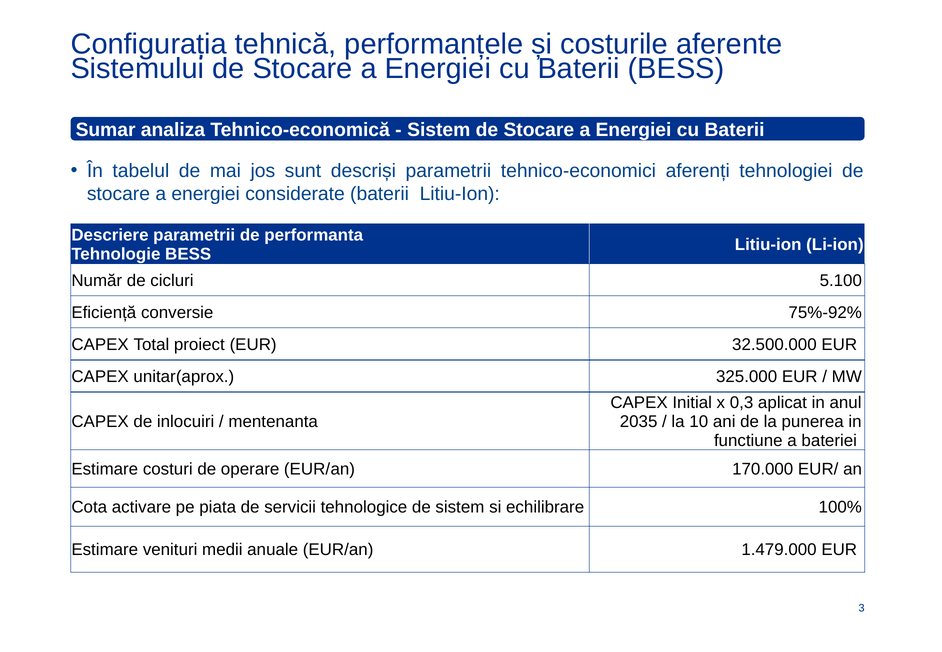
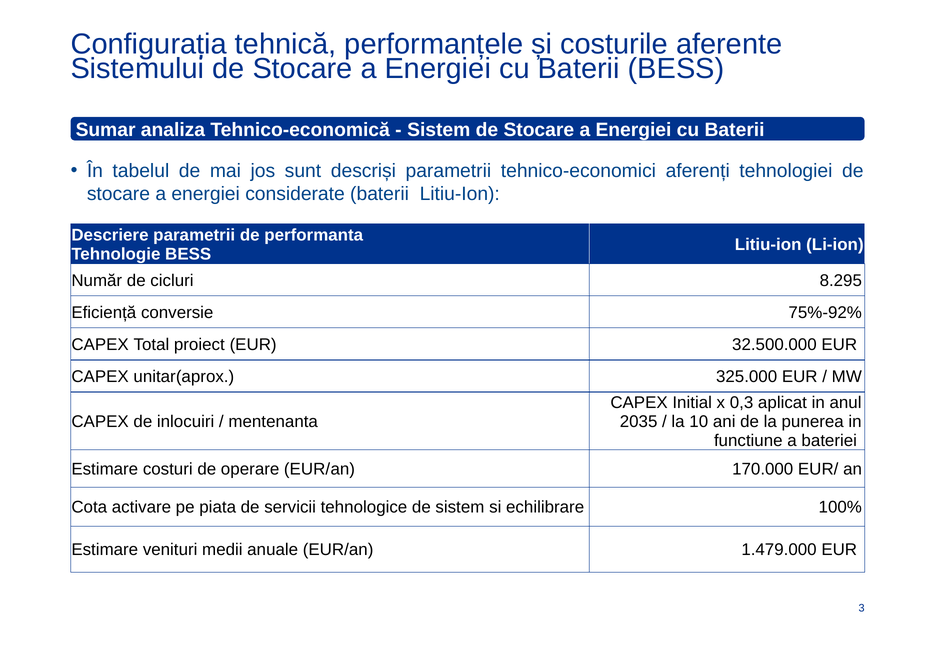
5.100: 5.100 -> 8.295 (841, 281)
